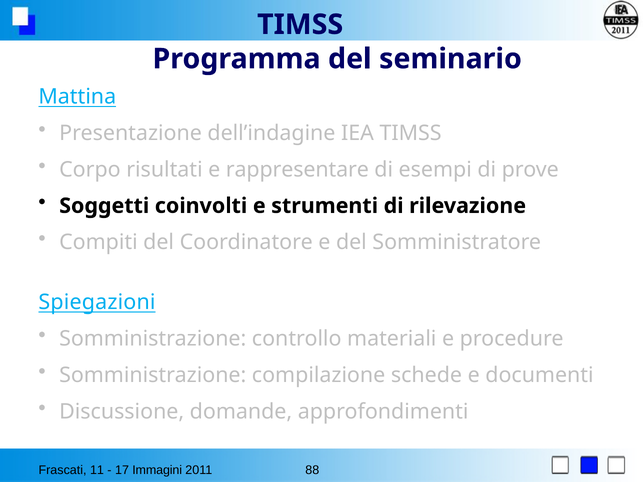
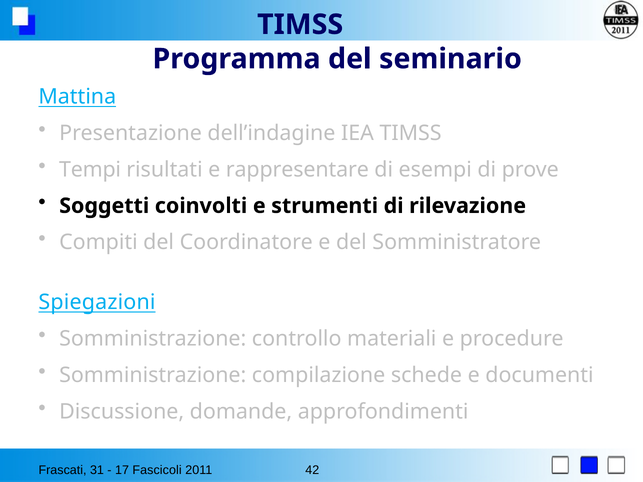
Corpo: Corpo -> Tempi (90, 170)
11: 11 -> 31 (97, 470)
Immagini: Immagini -> Fascicoli (157, 470)
88: 88 -> 42 (312, 470)
